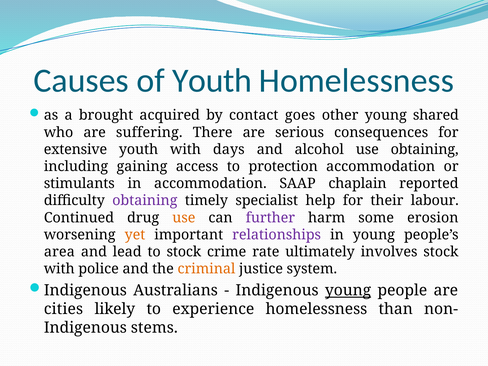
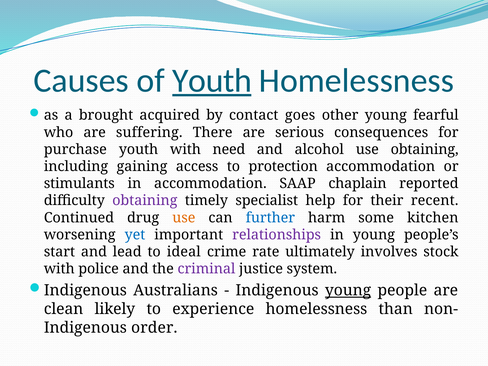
Youth underline: none -> present (212, 81)
shared: shared -> fearful (436, 115)
extensive: extensive -> purchase (75, 149)
days: days -> need (229, 149)
labour: labour -> recent (435, 201)
further colour: purple -> blue (270, 218)
erosion: erosion -> kitchen (433, 218)
yet colour: orange -> blue (135, 235)
area: area -> start (59, 252)
to stock: stock -> ideal (184, 252)
criminal colour: orange -> purple (206, 269)
cities: cities -> clean (64, 309)
stems: stems -> order (154, 328)
